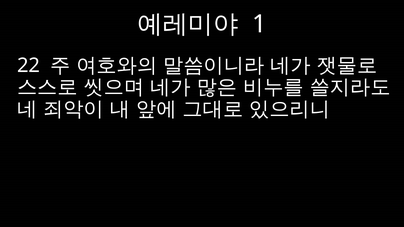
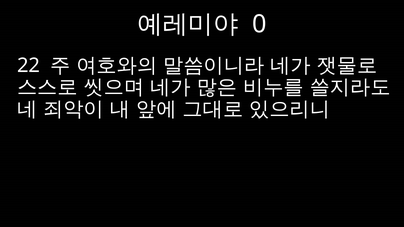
1: 1 -> 0 (259, 24)
